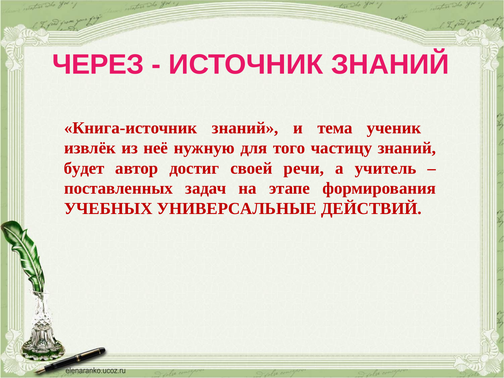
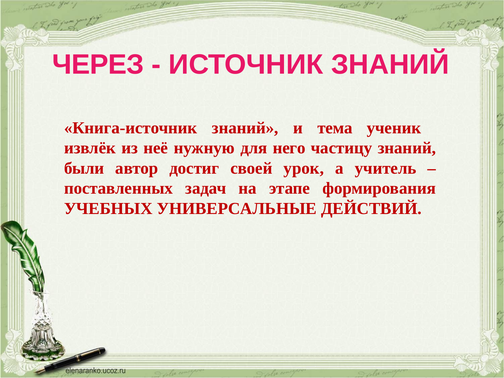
того: того -> него (289, 148)
будет: будет -> были (84, 168)
речи: речи -> урок (304, 168)
